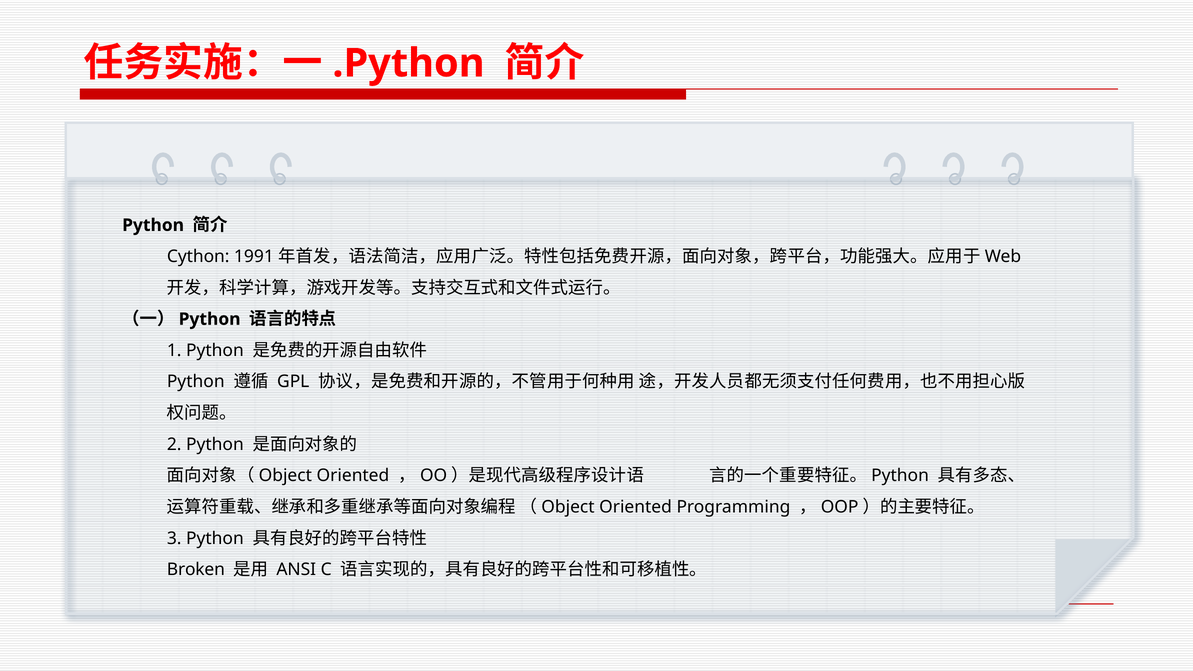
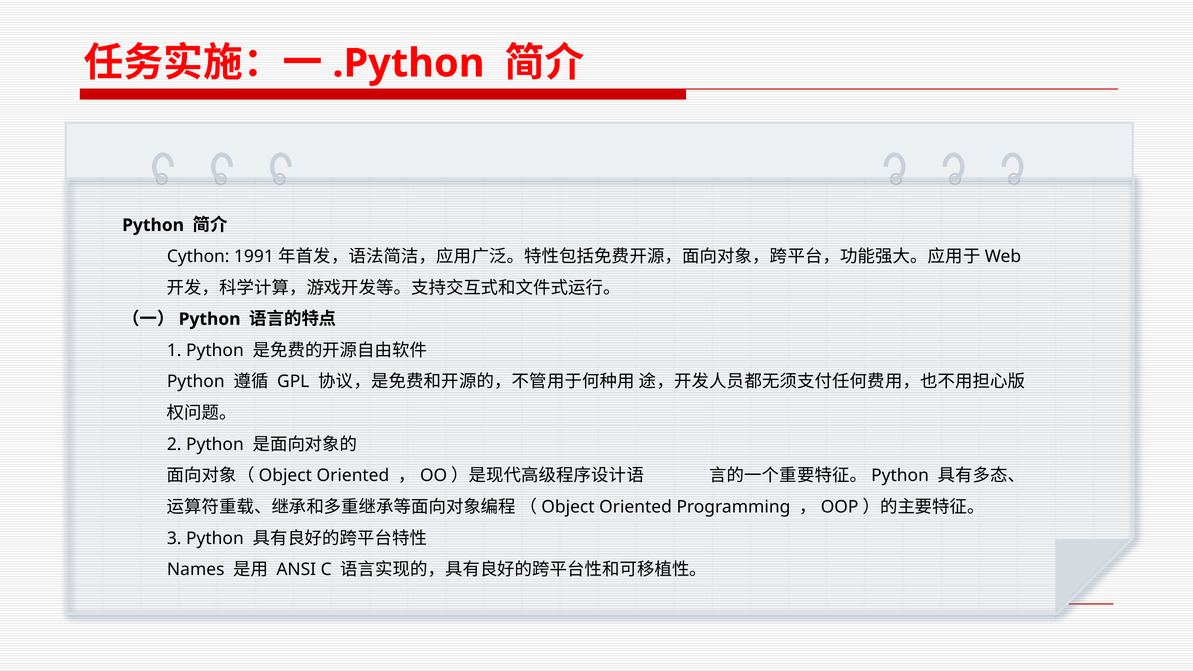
Broken: Broken -> Names (196, 570)
